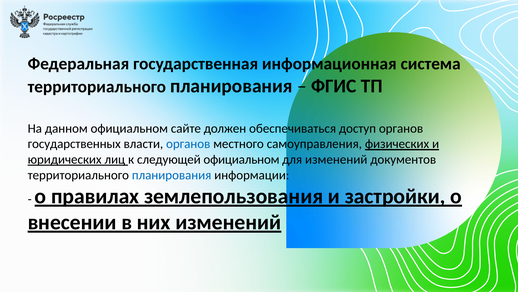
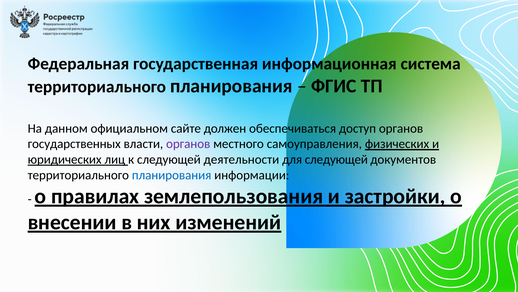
органов colour: blue -> purple (188, 144)
следующей официальном: официальном -> деятельности (241, 159)
для изменений: изменений -> следующей (336, 159)
